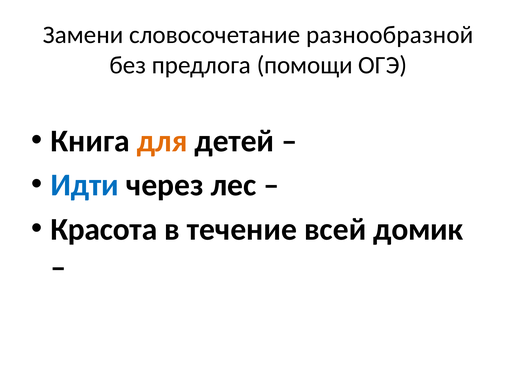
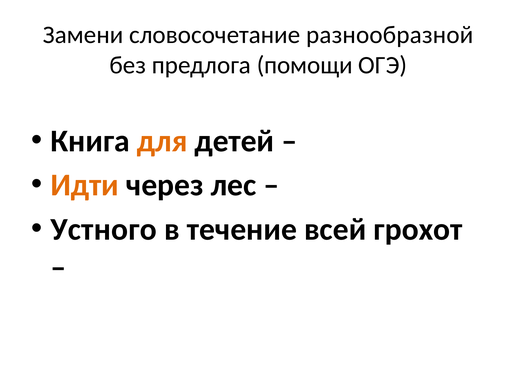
Идти colour: blue -> orange (85, 185)
Красота: Красота -> Устного (104, 229)
домик: домик -> грохот (418, 229)
